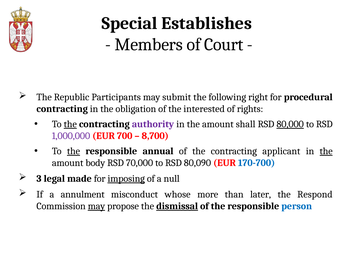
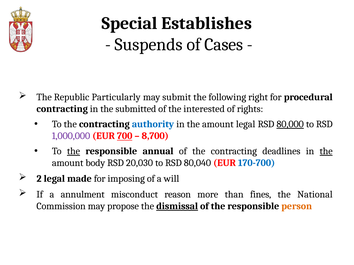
Members: Members -> Suspends (149, 45)
Court: Court -> Cases (224, 45)
Participants: Participants -> Particularly (116, 97)
obligation: obligation -> submitted (136, 109)
the underline: present -> none (70, 124)
authority colour: purple -> blue (153, 124)
amount shall: shall -> legal (246, 124)
700 underline: none -> present (125, 136)
applicant: applicant -> deadlines (281, 151)
70,000: 70,000 -> 20,030 (139, 163)
80,090: 80,090 -> 80,040 (197, 163)
3: 3 -> 2 (39, 179)
imposing underline: present -> none (126, 179)
null: null -> will (172, 179)
whose: whose -> reason (178, 195)
later: later -> fines (261, 195)
Respond: Respond -> National (315, 195)
may underline: present -> none (96, 207)
person colour: blue -> orange (297, 207)
